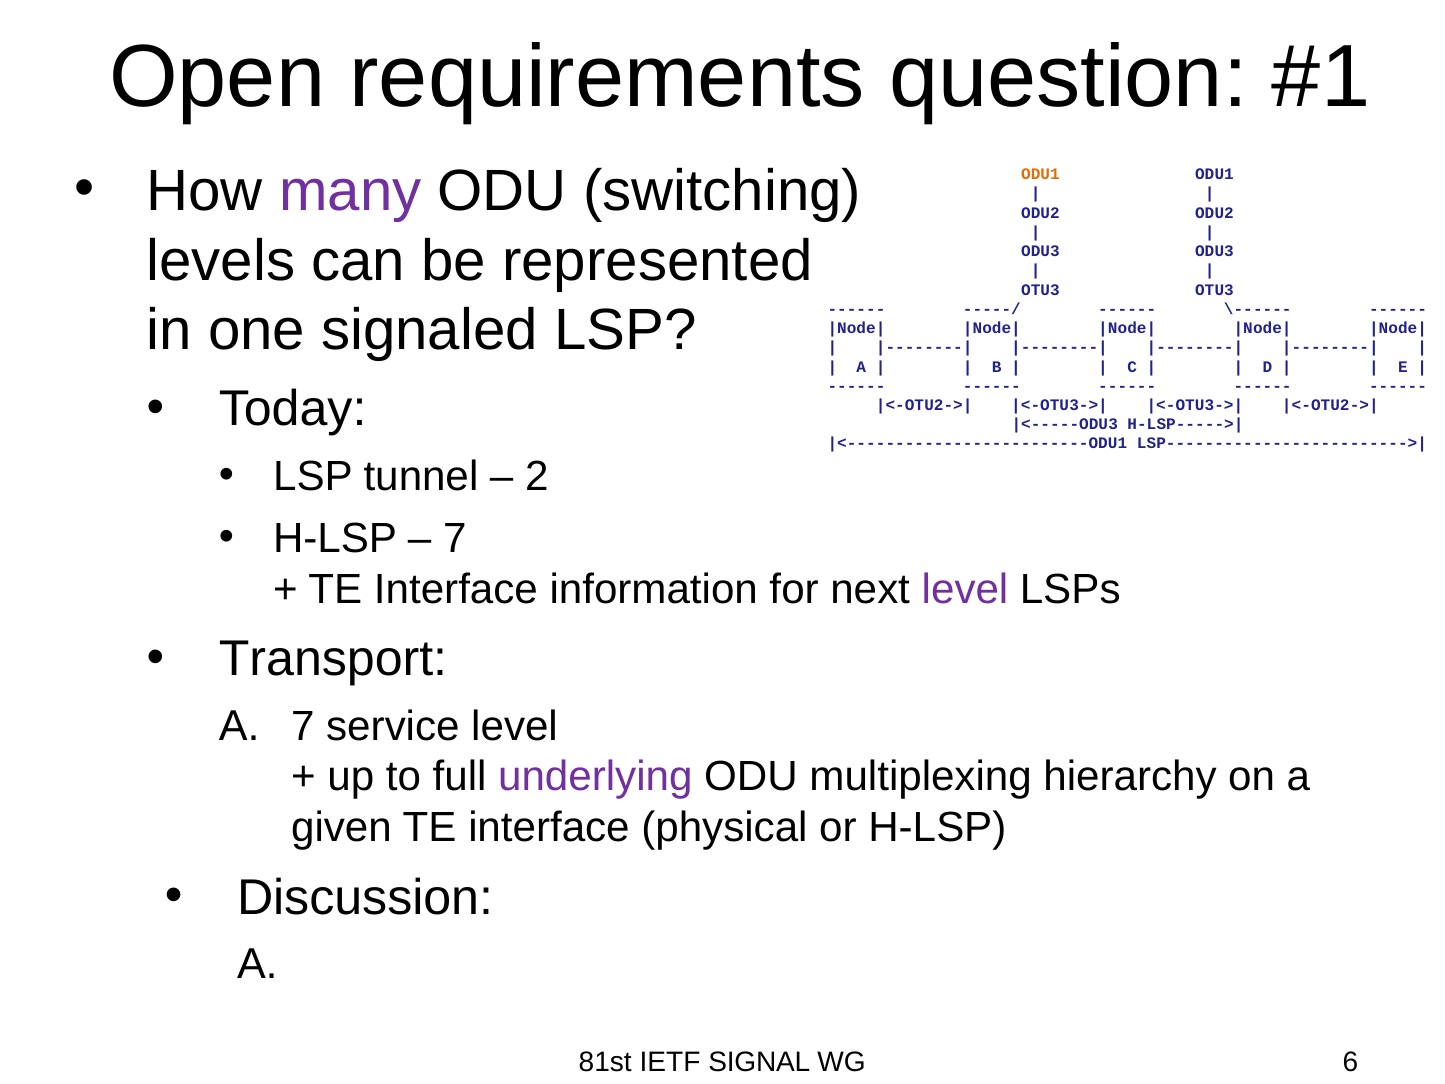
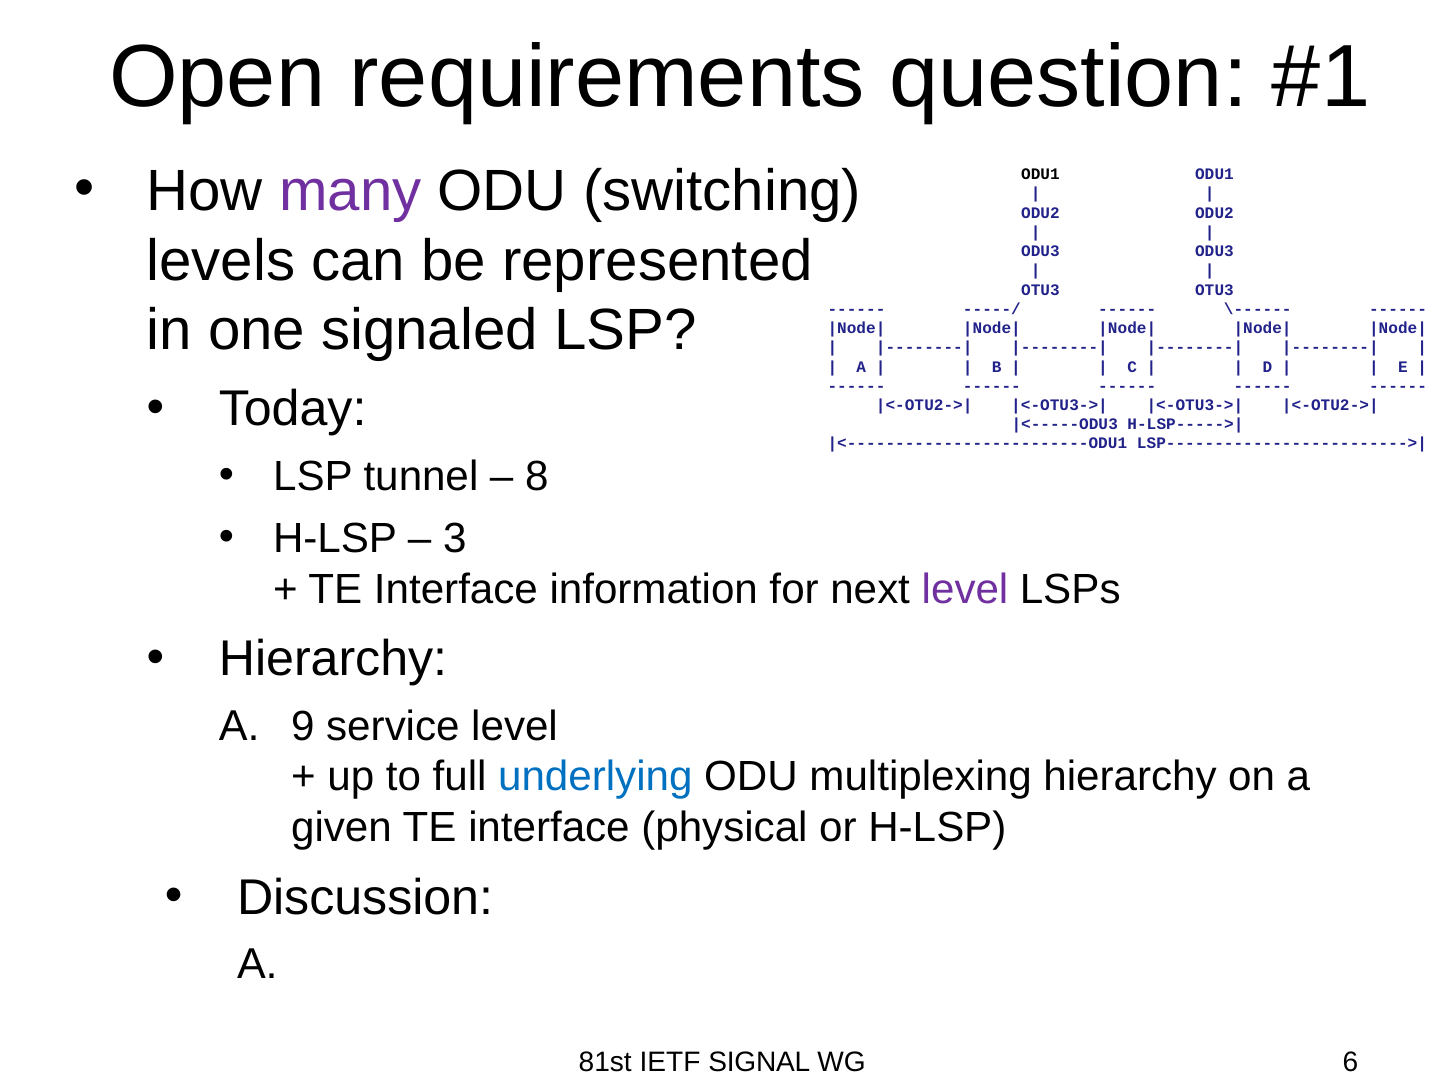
ODU1 colour: orange -> black (1040, 174)
2: 2 -> 8 (537, 476)
7: 7 -> 3 (455, 539)
Transport: Transport -> Hierarchy (333, 659)
A 7: 7 -> 9 (303, 726)
underlying colour: purple -> blue (595, 777)
